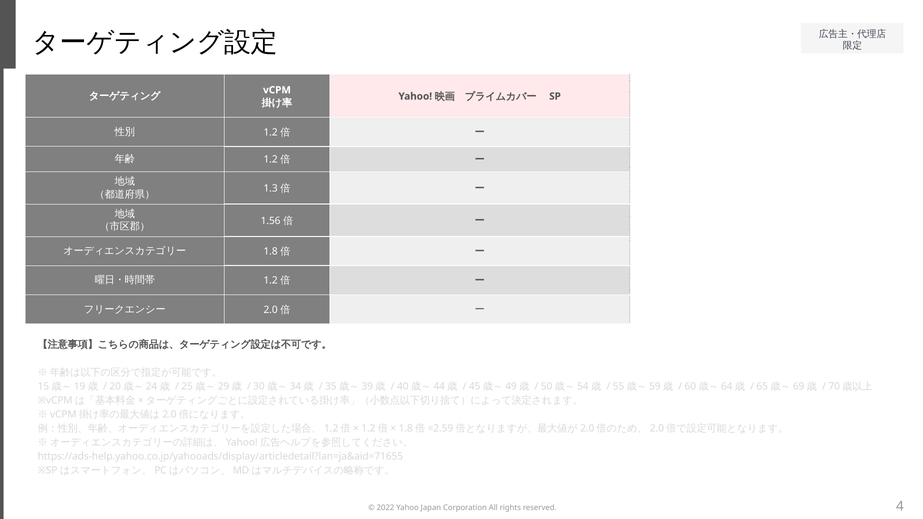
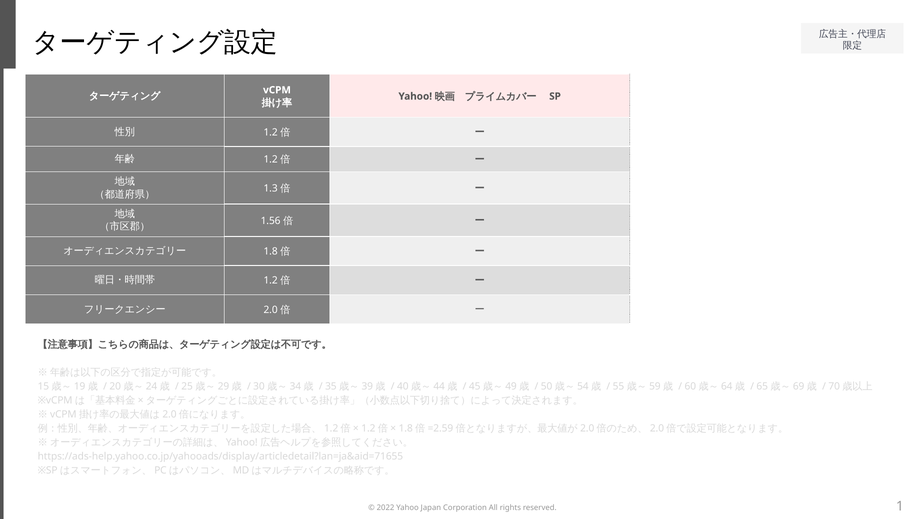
4: 4 -> 1 (900, 506)
